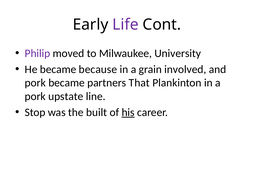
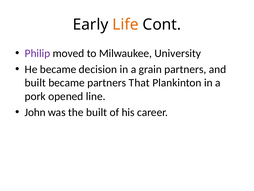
Life colour: purple -> orange (125, 25)
because: because -> decision (98, 69)
grain involved: involved -> partners (185, 69)
pork: pork -> built (35, 83)
upstate: upstate -> opened (66, 96)
Stop: Stop -> John (35, 112)
his underline: present -> none (128, 112)
